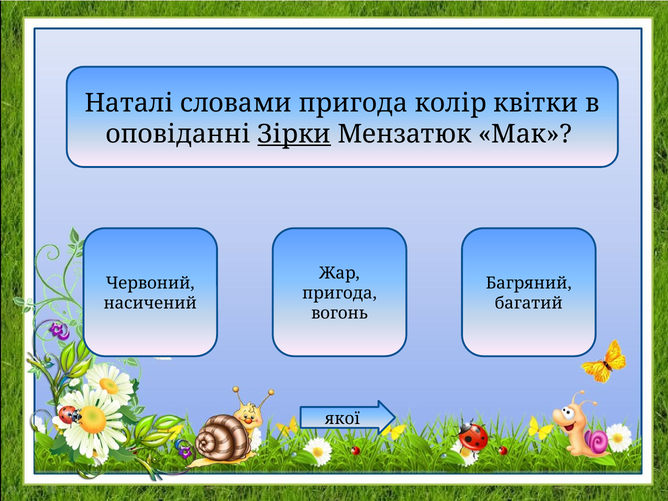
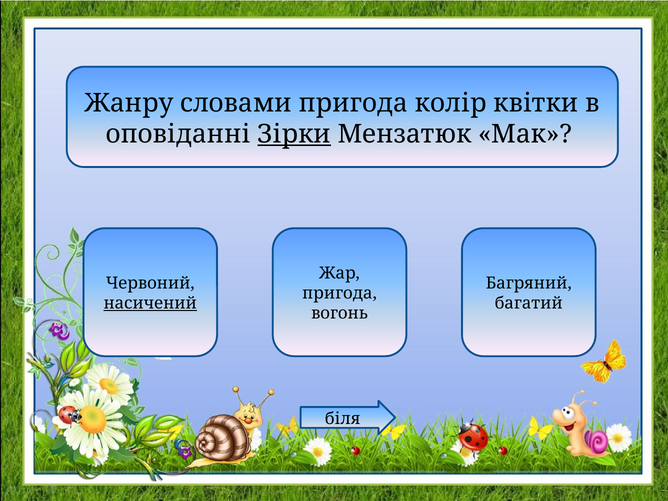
Наталі: Наталі -> Жанру (129, 103)
насичений underline: none -> present (150, 303)
якої: якої -> біля (343, 419)
